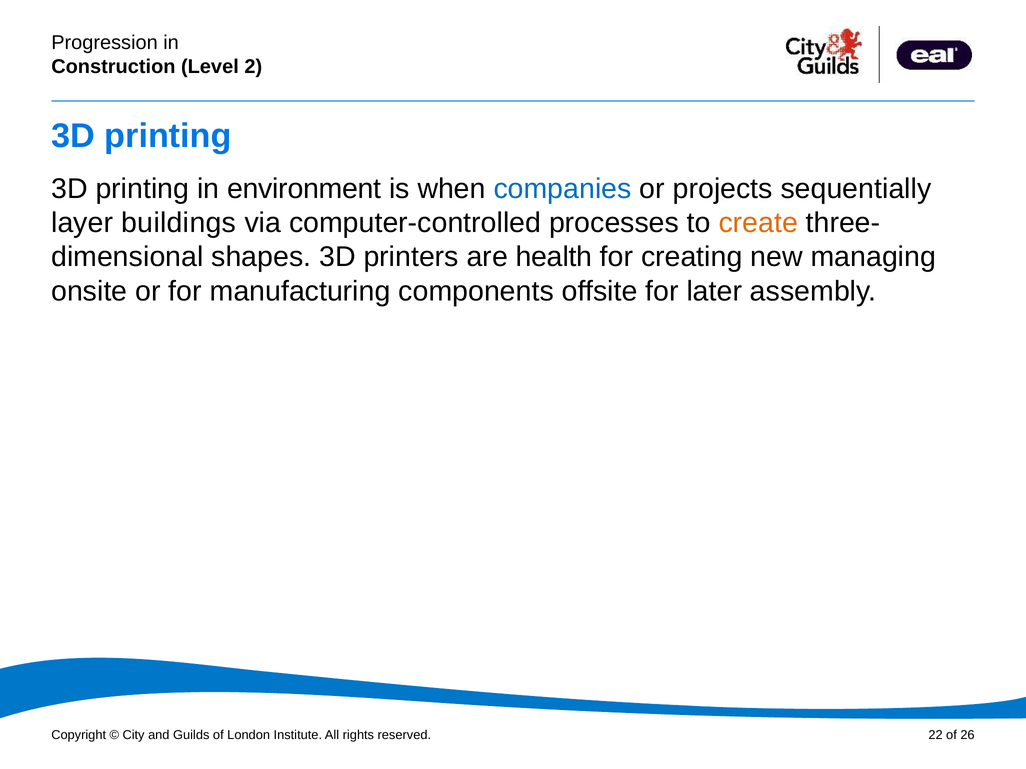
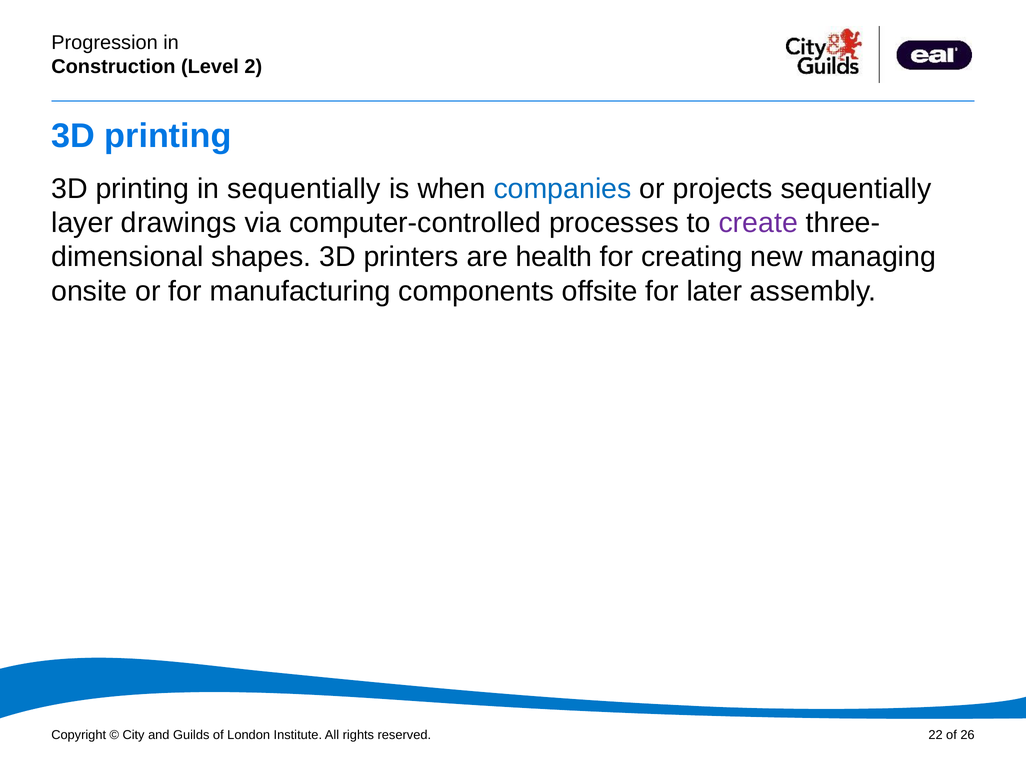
in environment: environment -> sequentially (304, 189)
buildings: buildings -> drawings (179, 223)
create colour: orange -> purple (758, 223)
